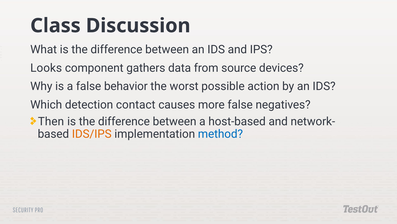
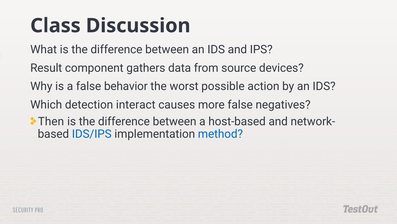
Looks: Looks -> Result (46, 68)
contact: contact -> interact (136, 104)
IDS/IPS colour: orange -> blue (92, 134)
